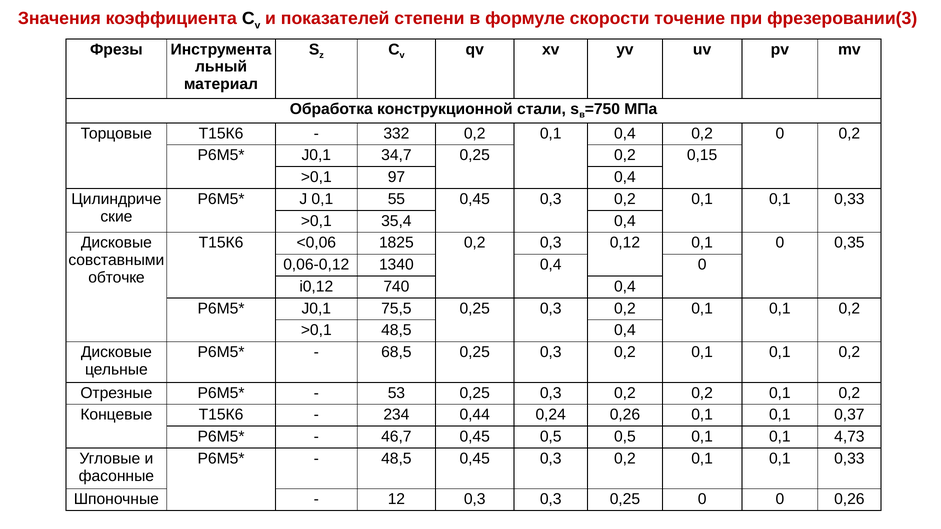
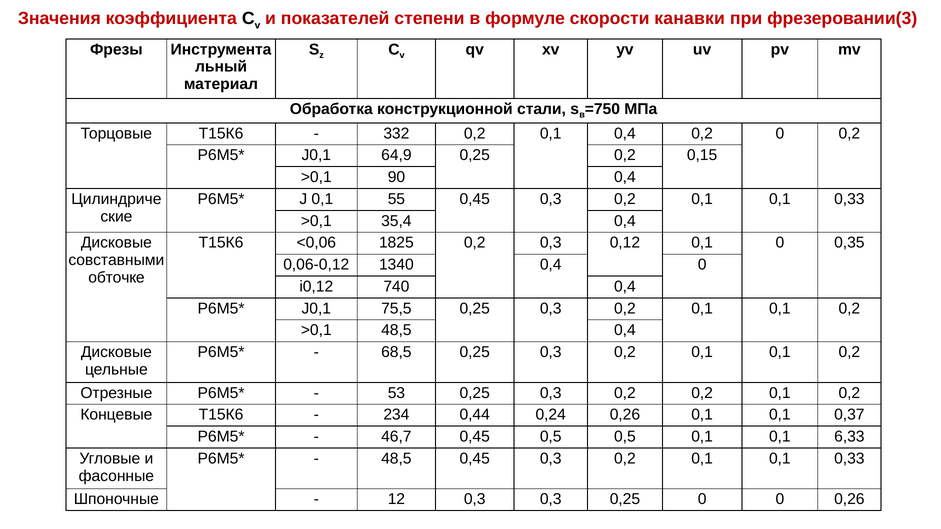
точение: точение -> канавки (690, 19)
34,7: 34,7 -> 64,9 (396, 155)
97: 97 -> 90 (396, 177)
4,73: 4,73 -> 6,33 (849, 437)
